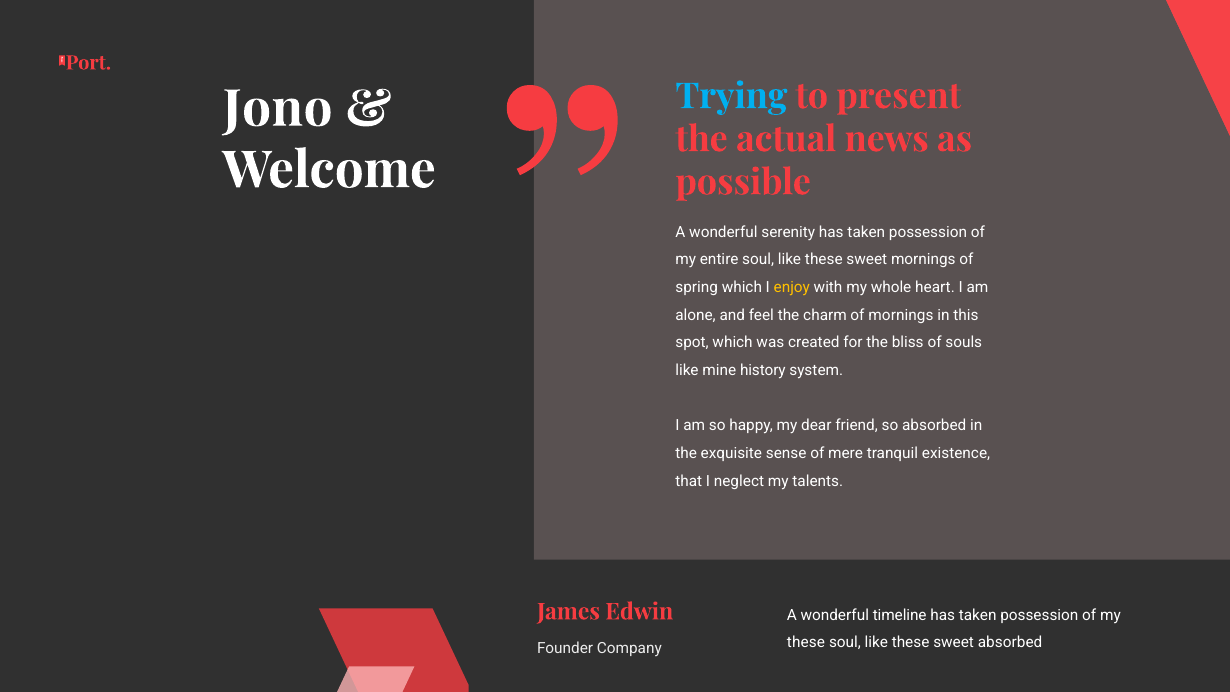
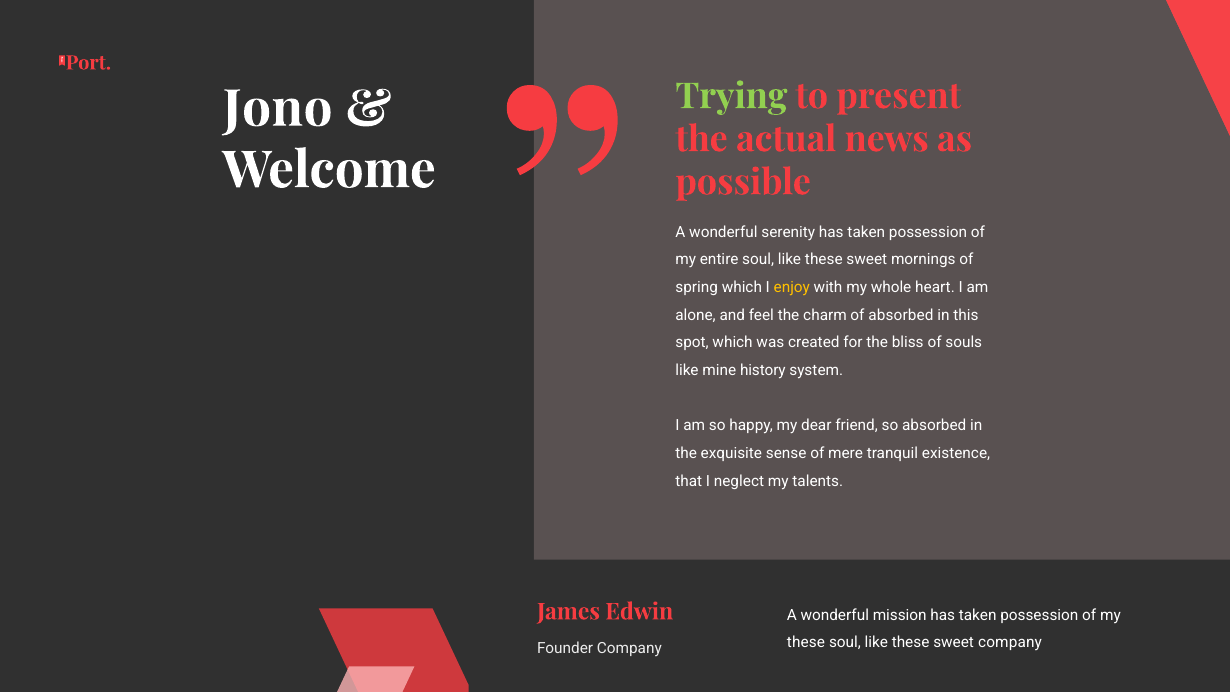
Trying colour: light blue -> light green (731, 96)
of mornings: mornings -> absorbed (901, 315)
timeline: timeline -> mission (900, 615)
sweet absorbed: absorbed -> company (1010, 643)
